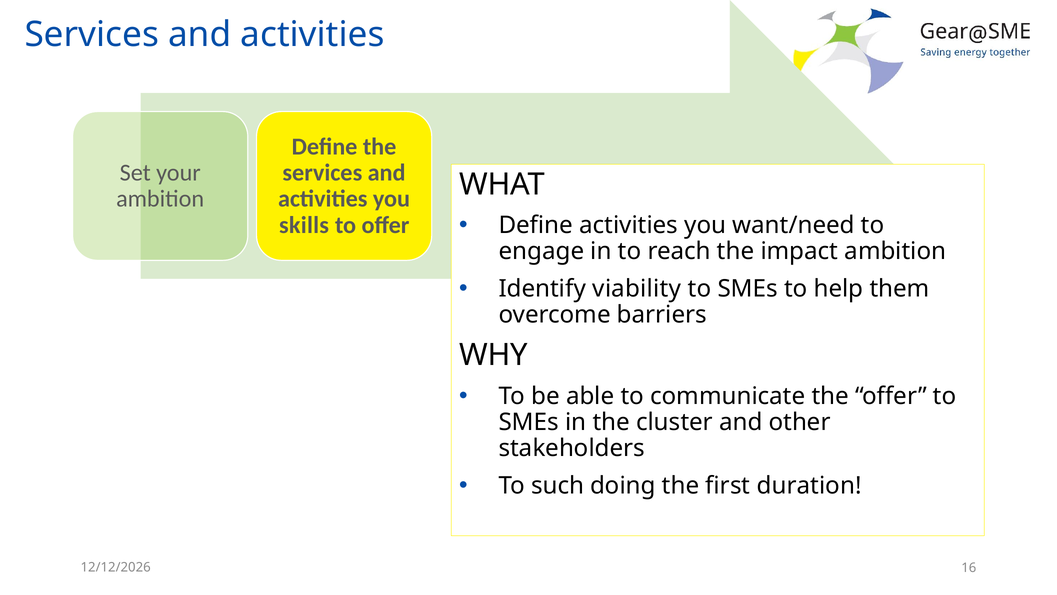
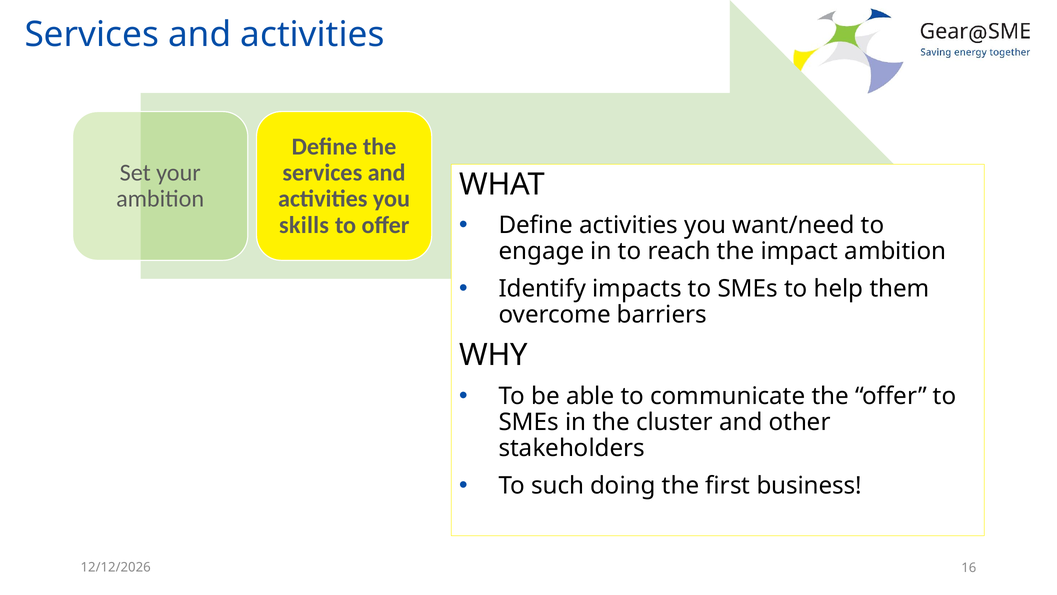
viability: viability -> impacts (637, 288)
duration: duration -> business (809, 485)
